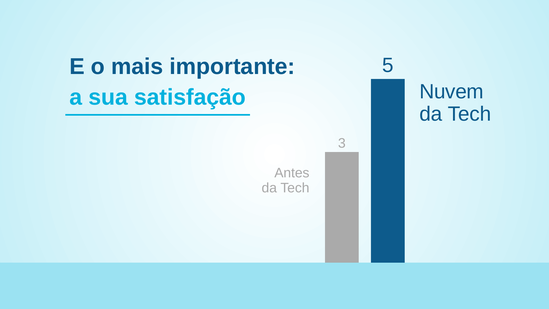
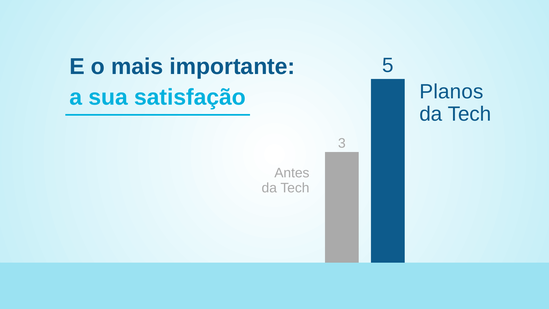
Nuvem: Nuvem -> Planos (451, 92)
